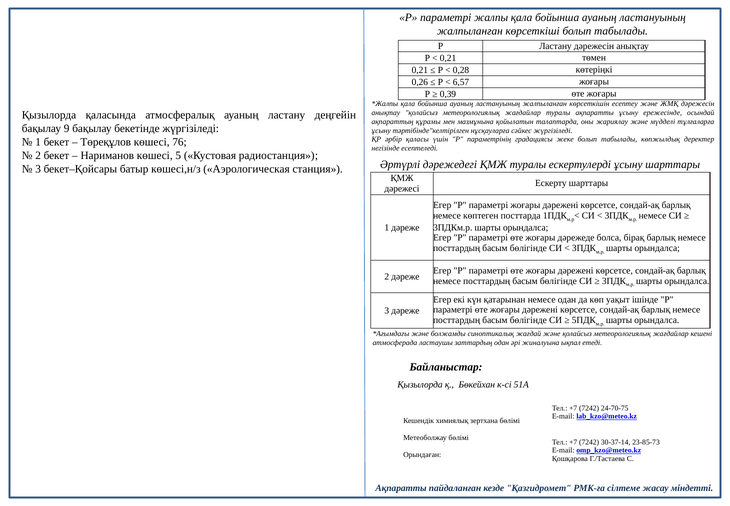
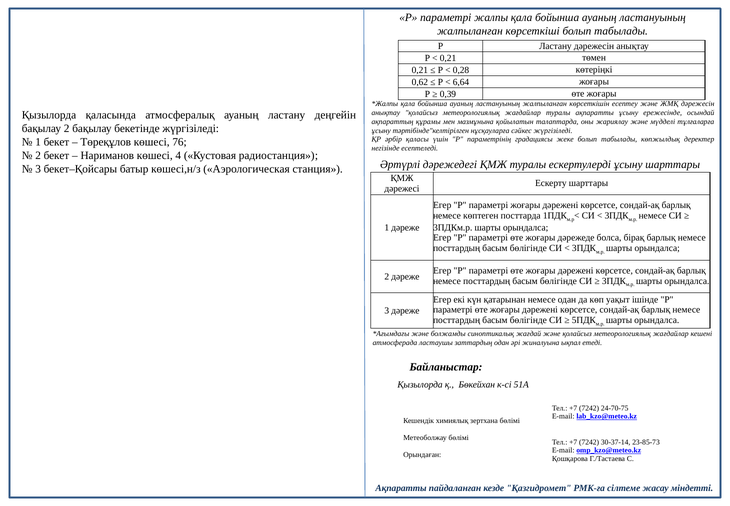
0,26: 0,26 -> 0,62 (420, 82)
6,57: 6,57 -> 6,64 (461, 82)
бақылау 9: 9 -> 2 (67, 128)
5: 5 -> 4 (178, 155)
